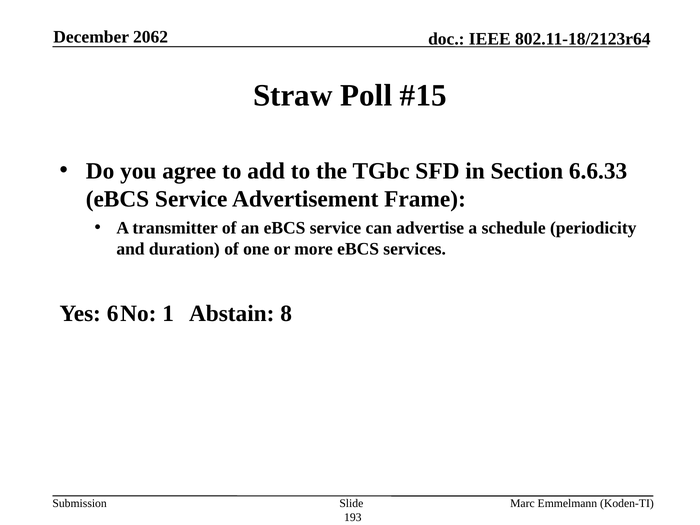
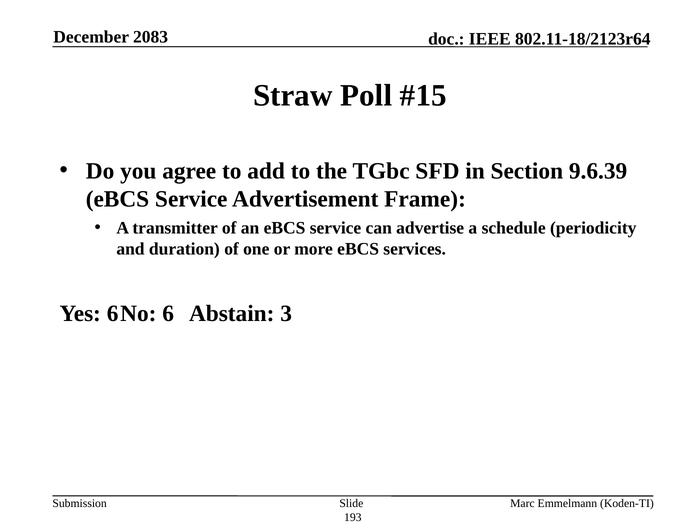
2062: 2062 -> 2083 (151, 37)
6.6.33: 6.6.33 -> 9.6.39 (598, 171)
1: 1 -> 6 (168, 313)
8: 8 -> 3 (286, 313)
